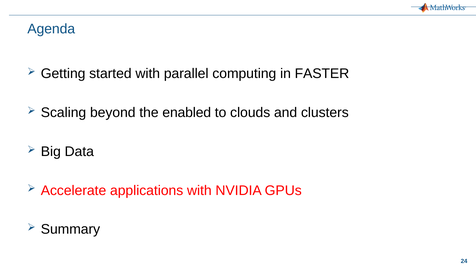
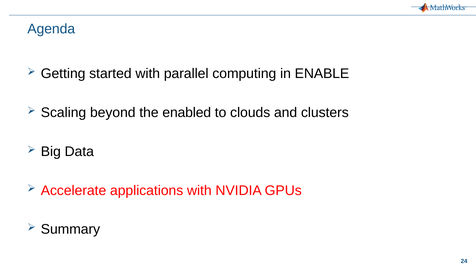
FASTER: FASTER -> ENABLE (322, 74)
